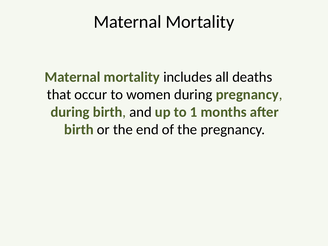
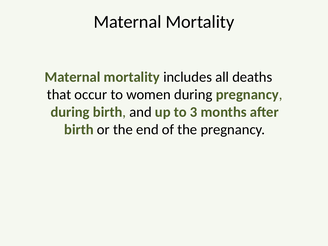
1: 1 -> 3 (194, 112)
